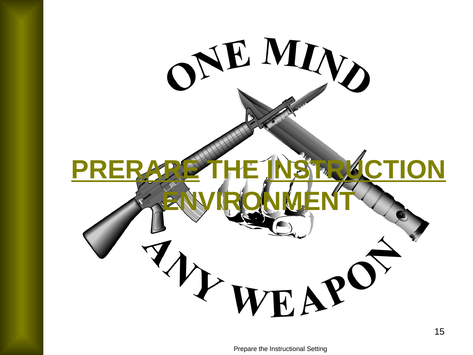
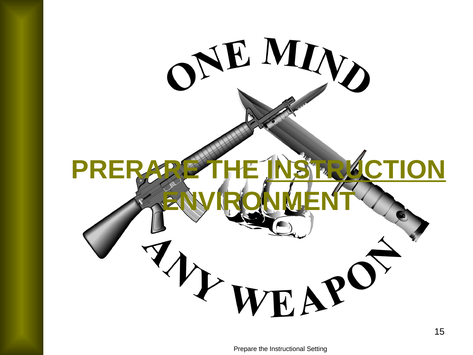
PRERARE underline: present -> none (135, 170)
